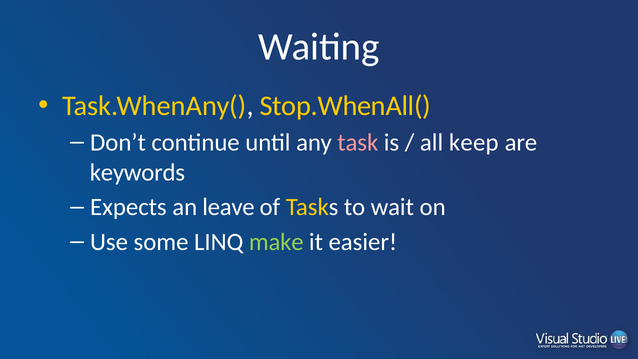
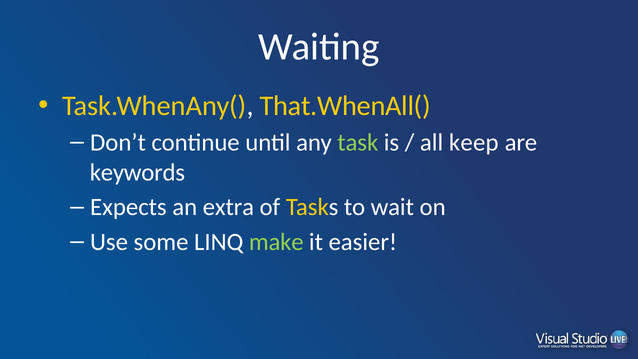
Stop.WhenAll(: Stop.WhenAll( -> That.WhenAll( (345, 106)
task colour: pink -> light green (358, 143)
leave: leave -> extra (228, 207)
